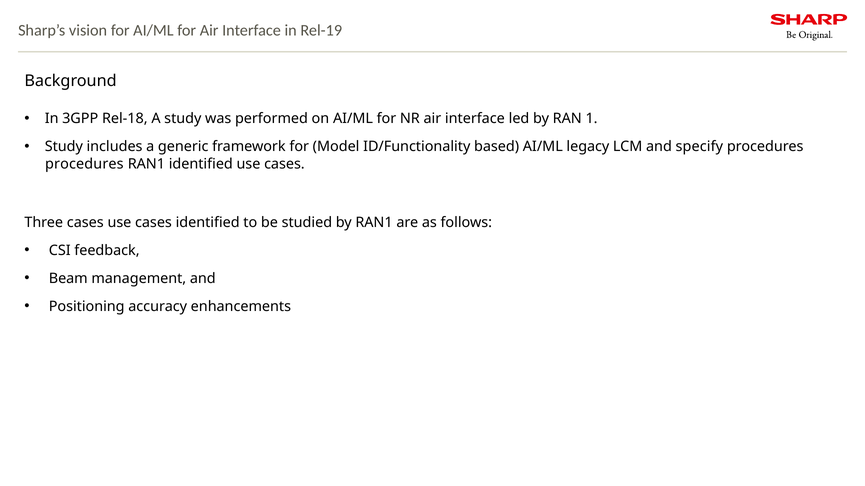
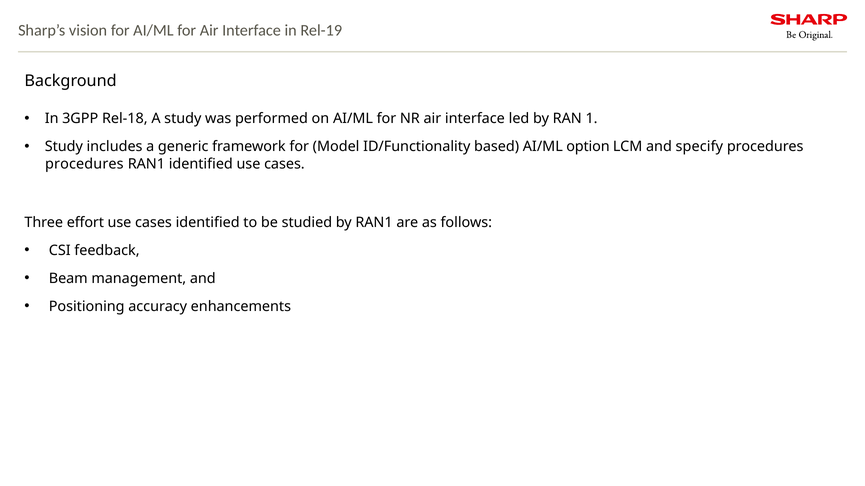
legacy: legacy -> option (588, 147)
Three cases: cases -> effort (85, 223)
